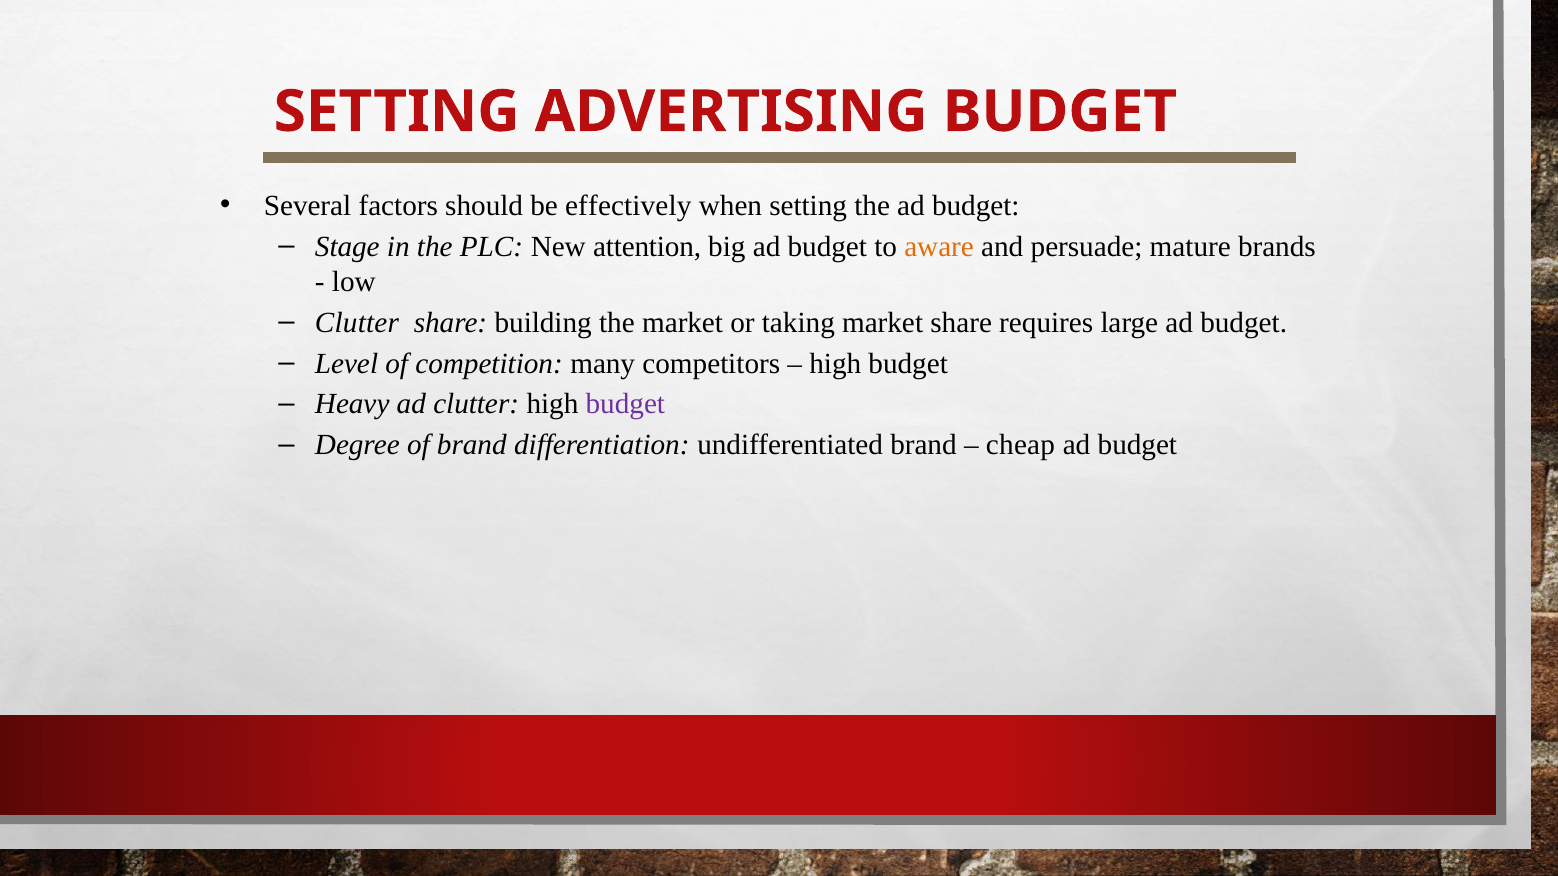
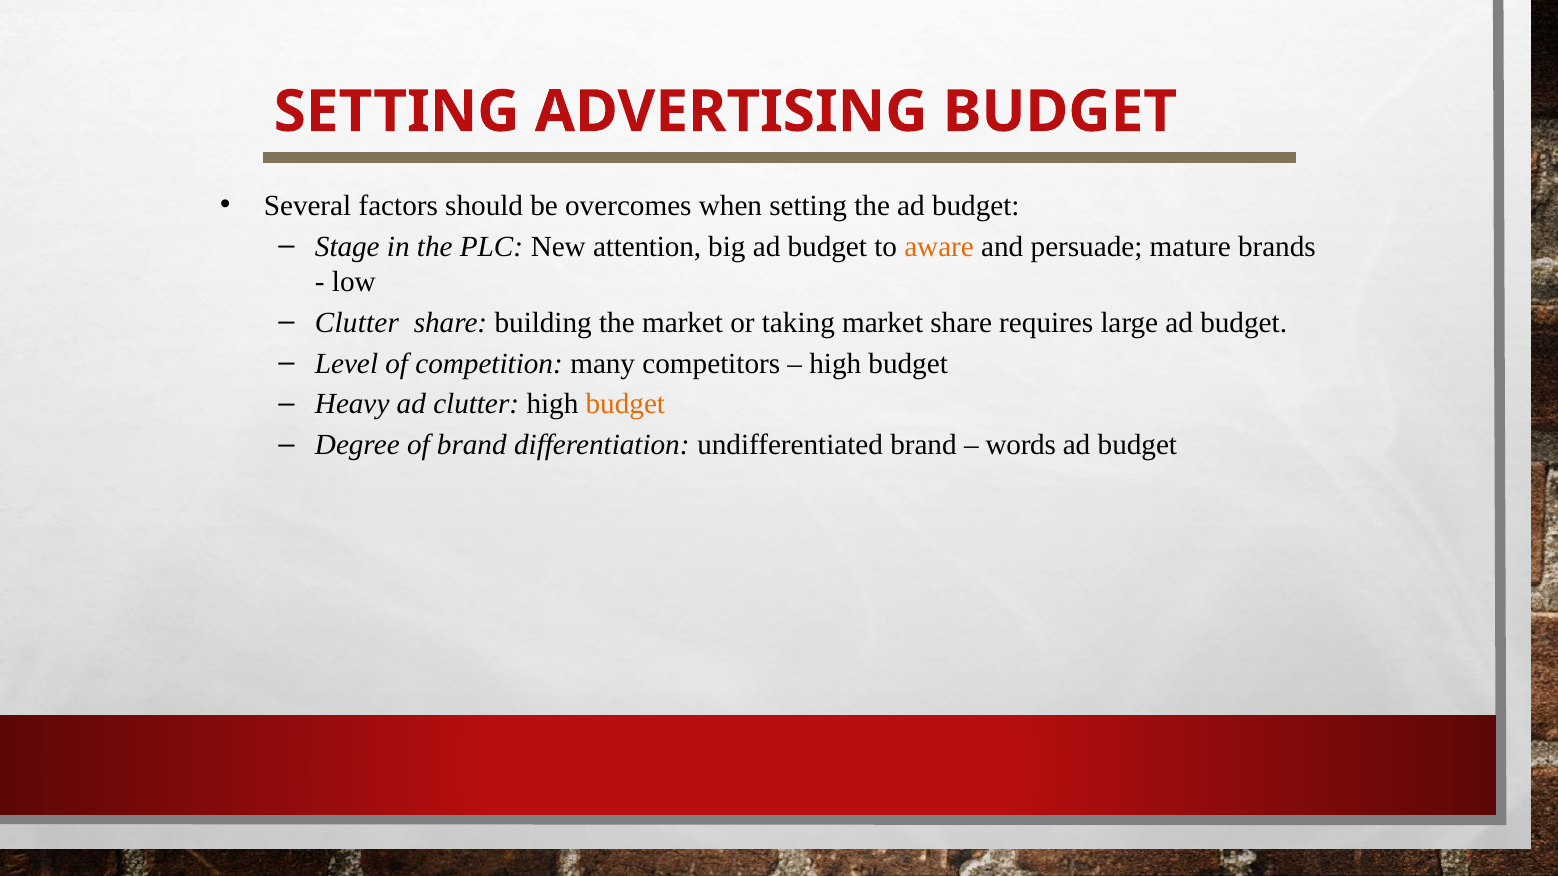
effectively: effectively -> overcomes (628, 206)
budget colour: purple -> orange (625, 405)
cheap: cheap -> words (1021, 445)
